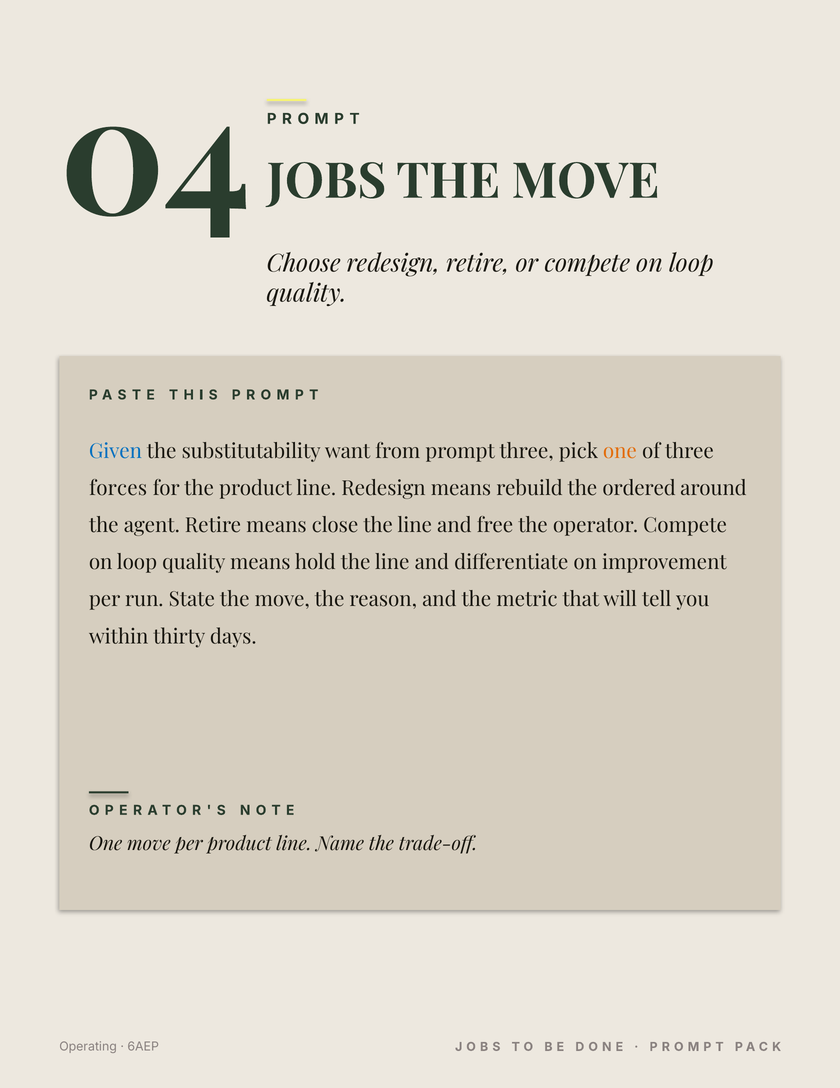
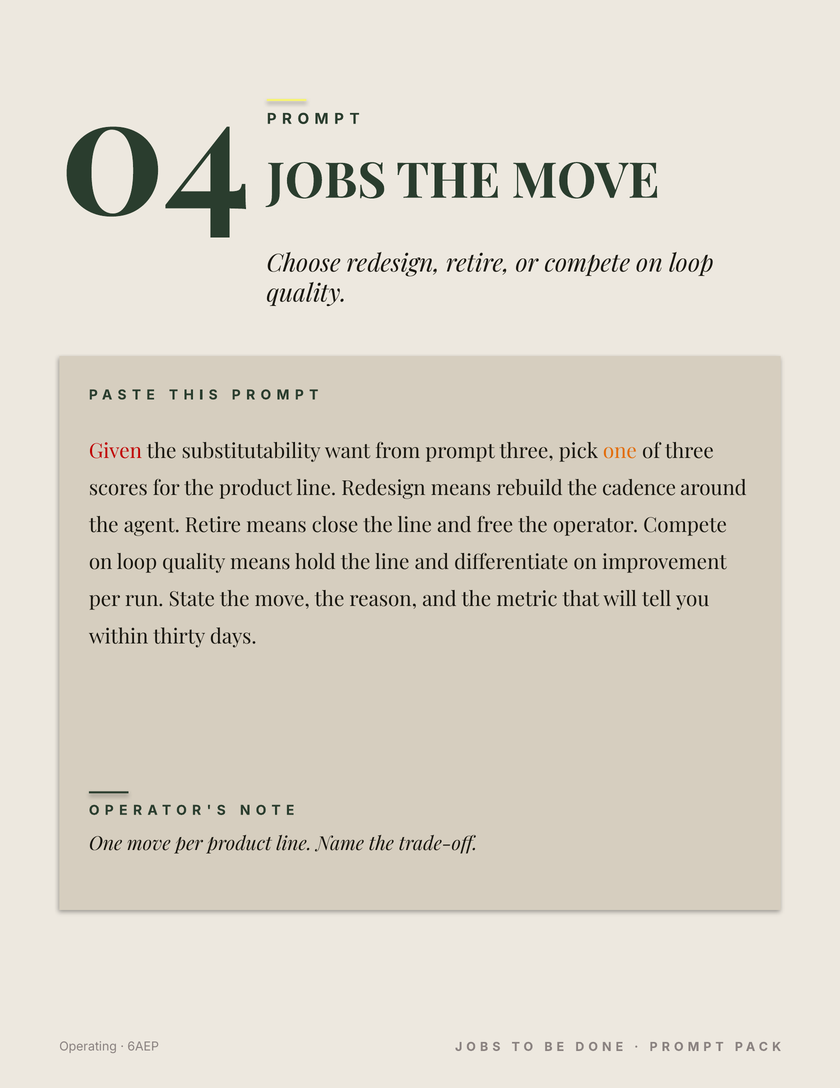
Given colour: blue -> red (115, 451)
forces: forces -> scores (118, 488)
ordered: ordered -> cadence (639, 488)
